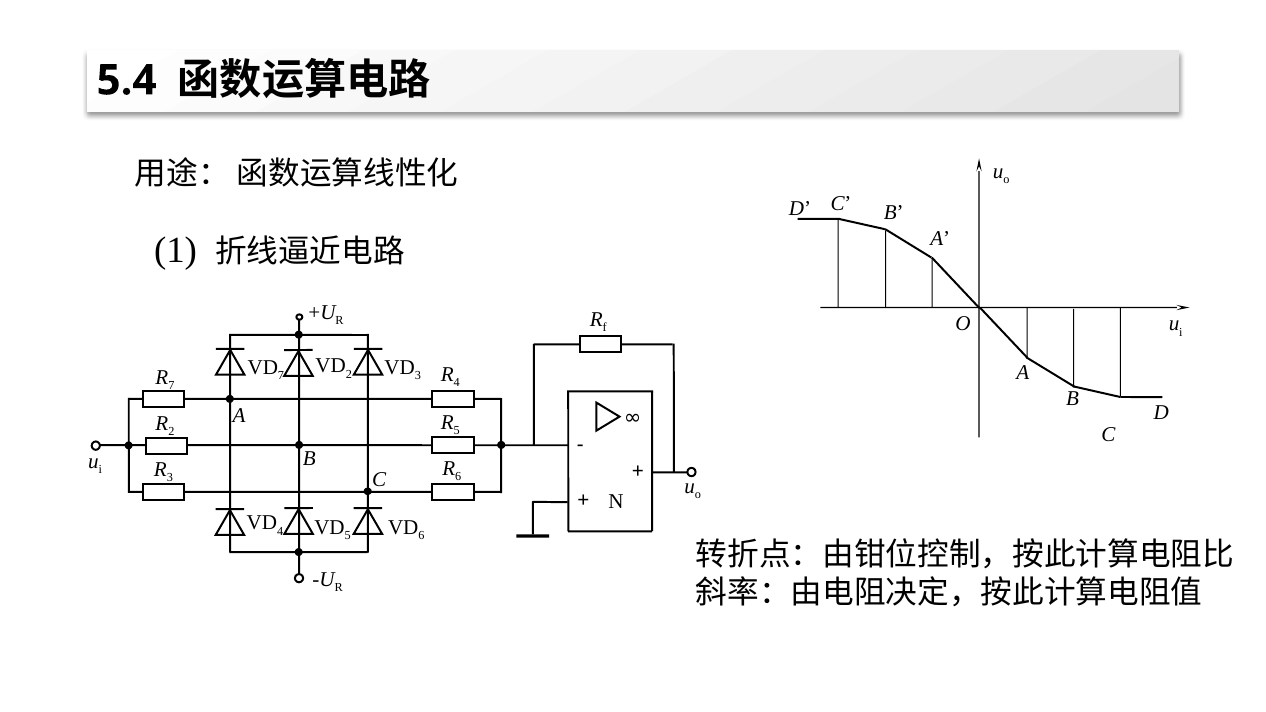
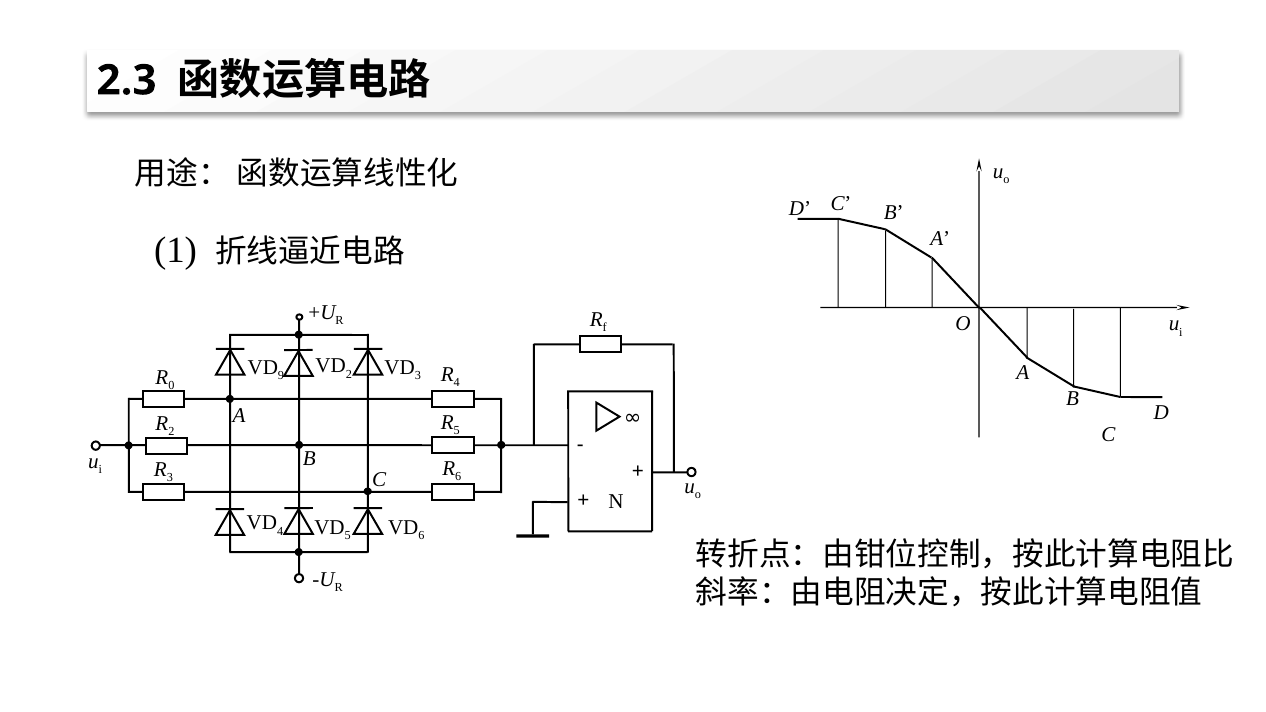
5.4: 5.4 -> 2.3 (127, 80)
7: 7 -> 9 (281, 375)
7: 7 -> 0 (171, 386)
